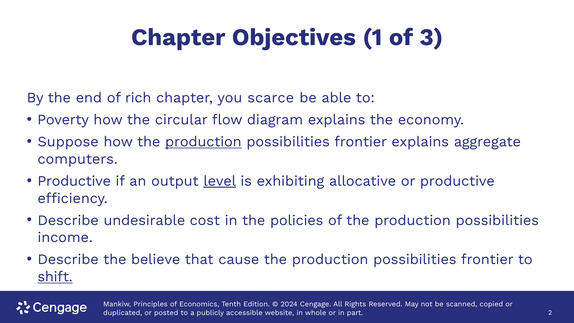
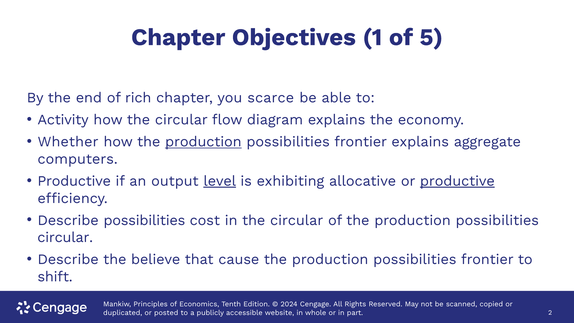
3: 3 -> 5 (431, 37)
Poverty: Poverty -> Activity (63, 120)
Suppose: Suppose -> Whether (68, 142)
productive underline: none -> present (457, 181)
Describe undesirable: undesirable -> possibilities (144, 220)
in the policies: policies -> circular (297, 220)
income: income -> circular (65, 237)
shift underline: present -> none (55, 277)
